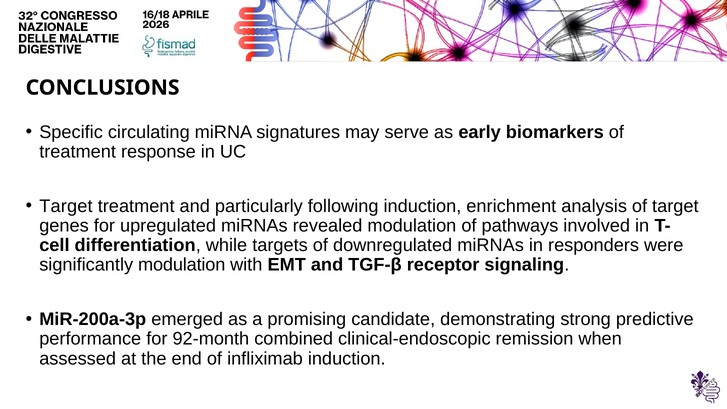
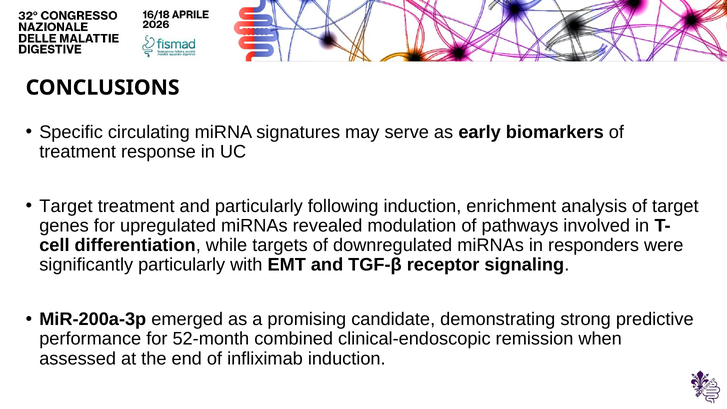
significantly modulation: modulation -> particularly (182, 265)
92-month: 92-month -> 52-month (211, 339)
